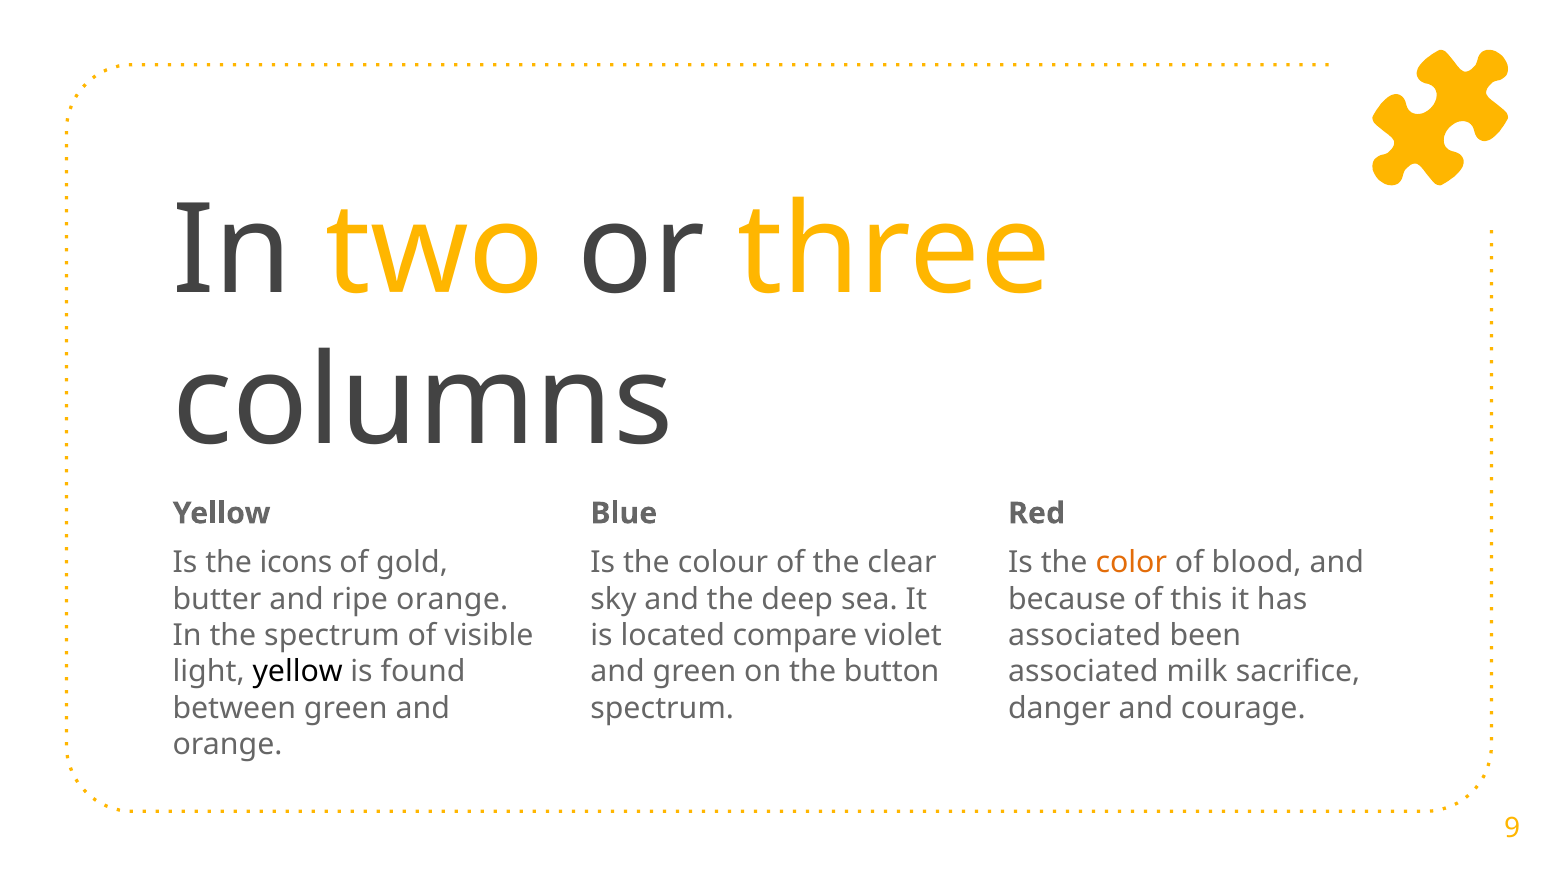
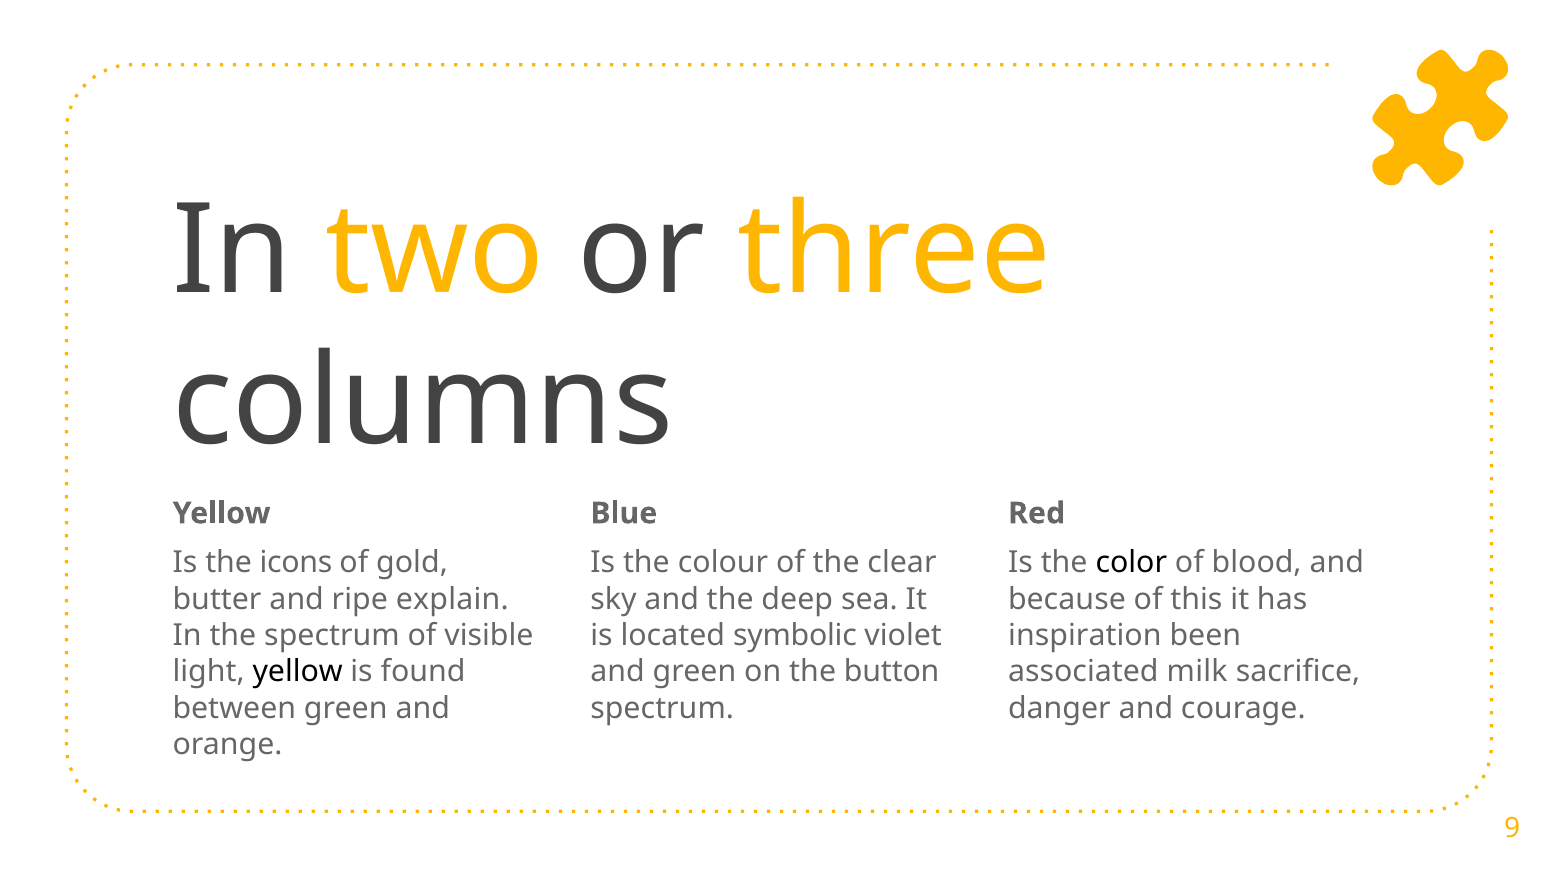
color colour: orange -> black (1131, 563)
ripe orange: orange -> explain (452, 599)
compare: compare -> symbolic (795, 636)
associated: associated -> inspiration (1085, 636)
